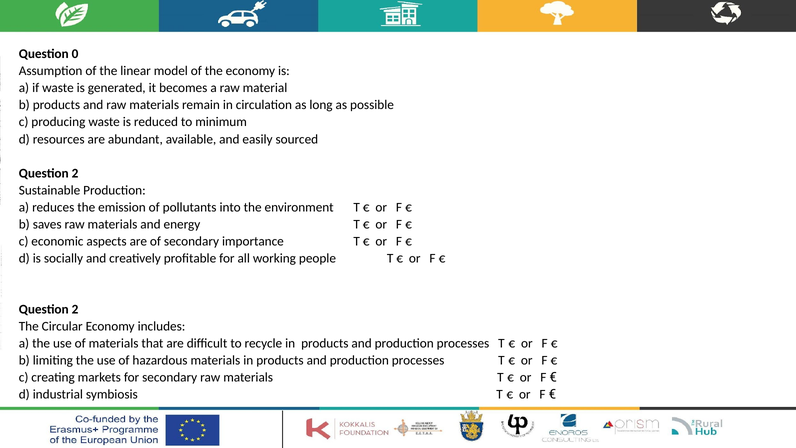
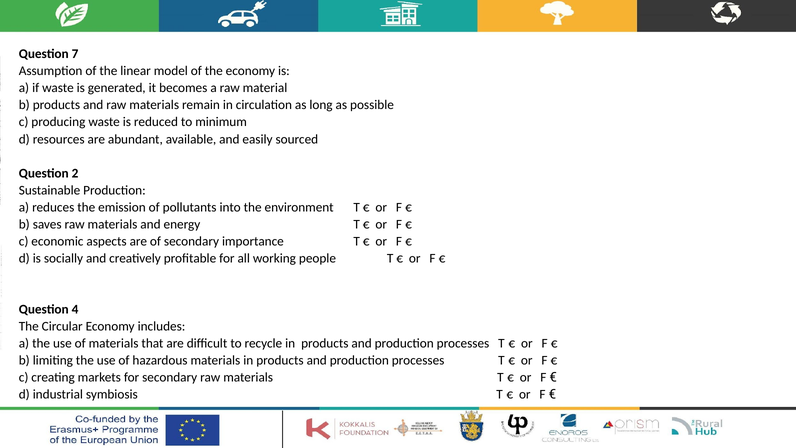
0: 0 -> 7 (75, 54)
2: 2 -> 4 (75, 309)
